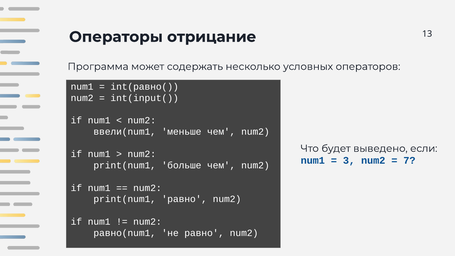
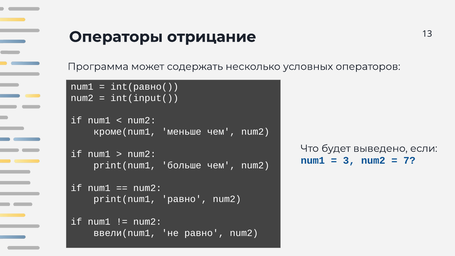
ввели(num1: ввели(num1 -> кроме(num1 (125, 132)
равно(num1: равно(num1 -> ввели(num1 (125, 233)
